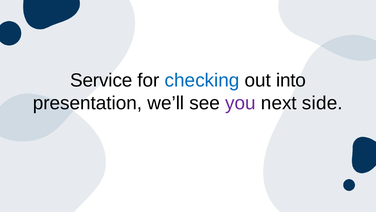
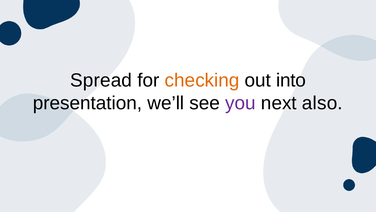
Service: Service -> Spread (101, 80)
checking colour: blue -> orange (202, 80)
side: side -> also (322, 103)
